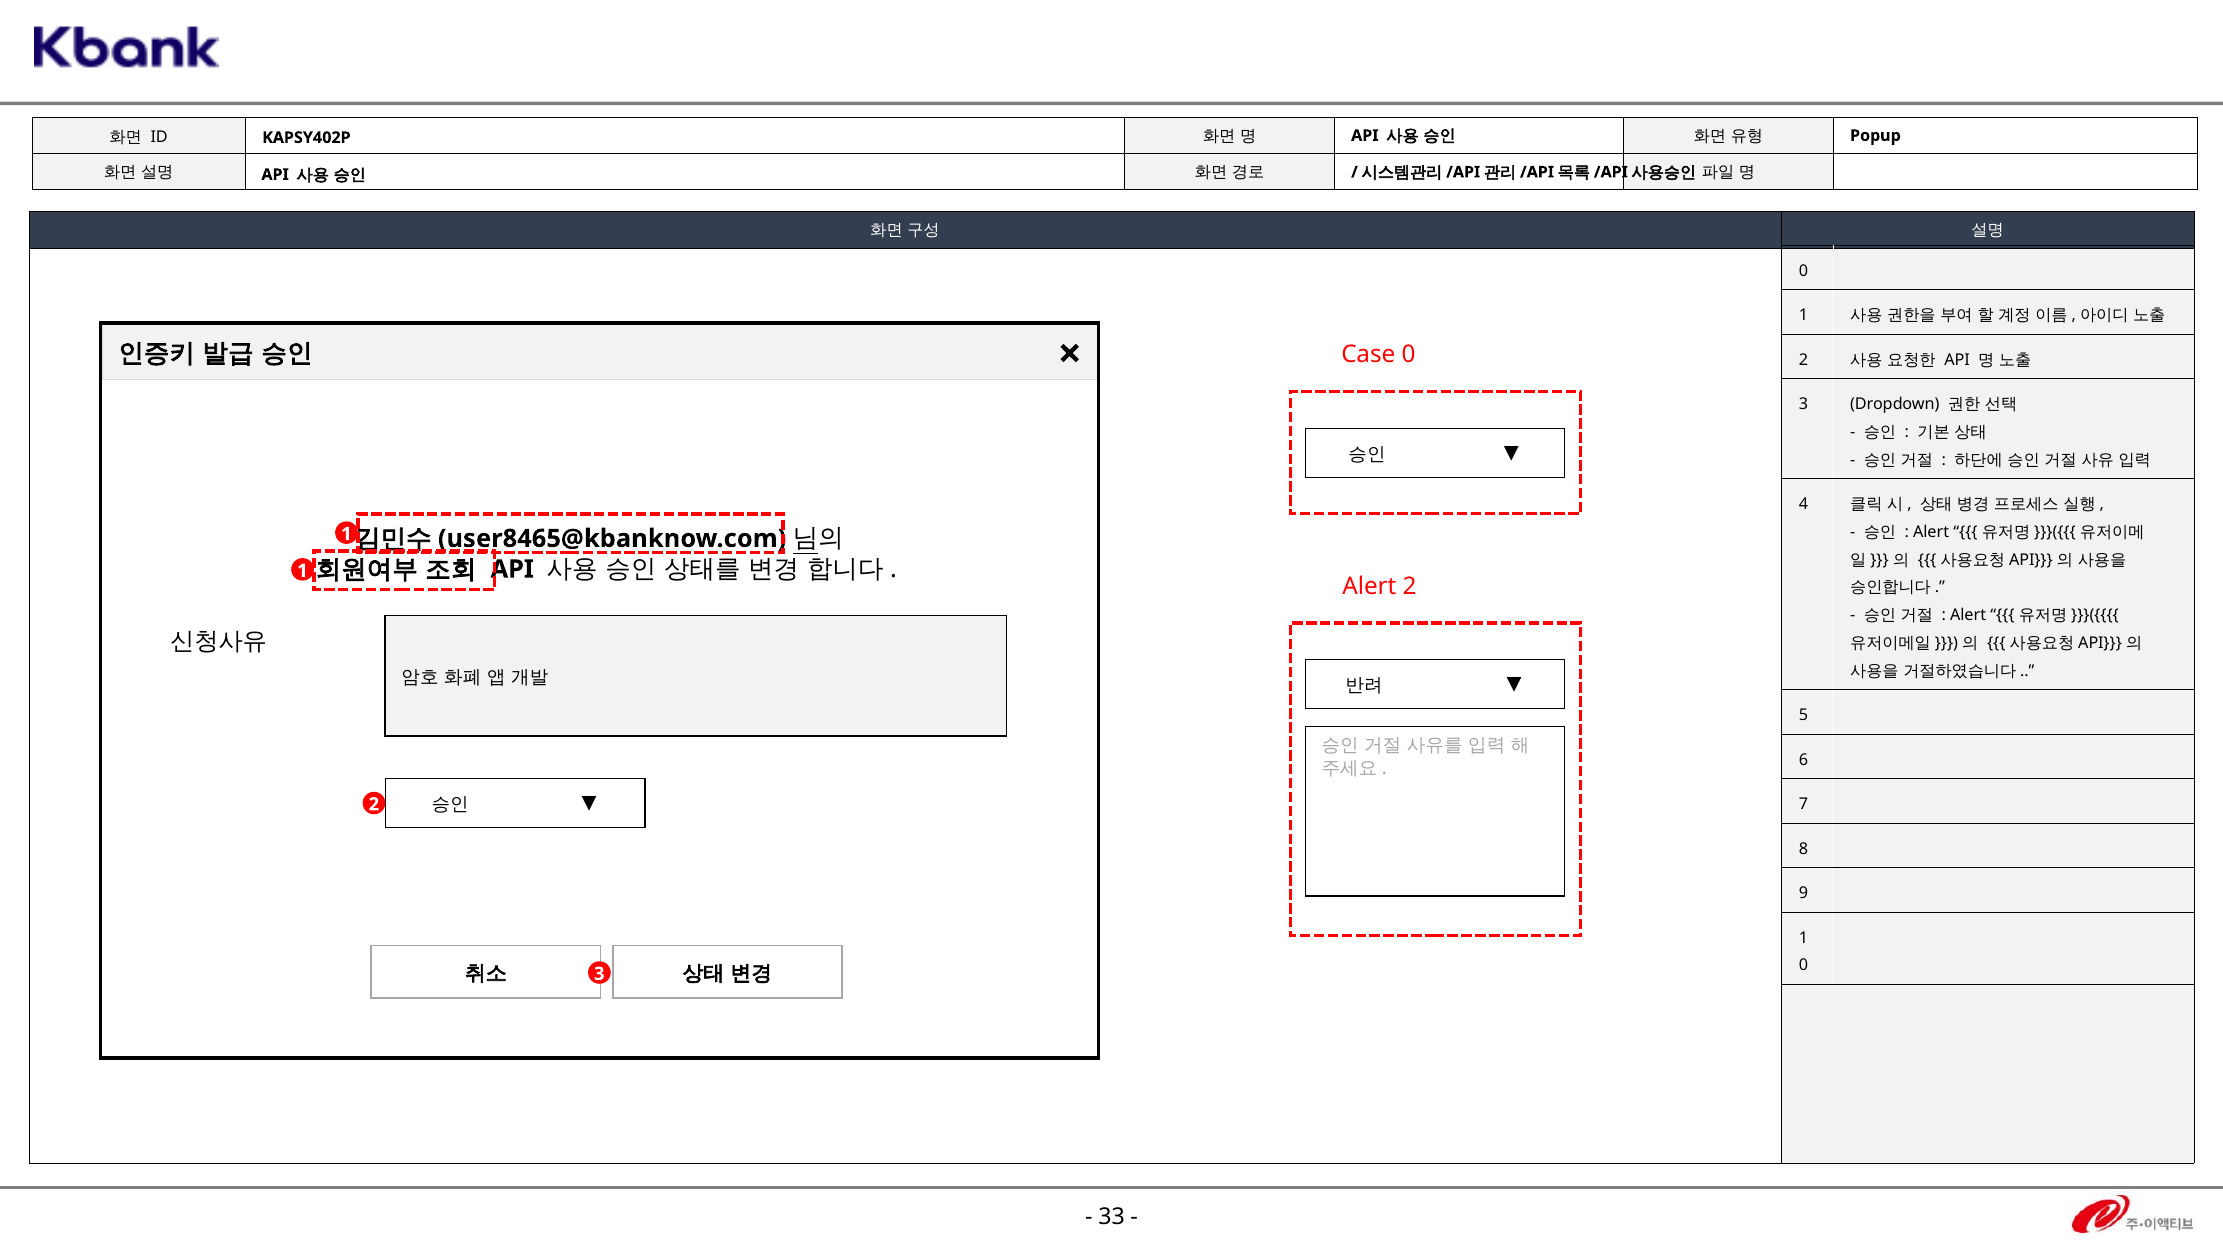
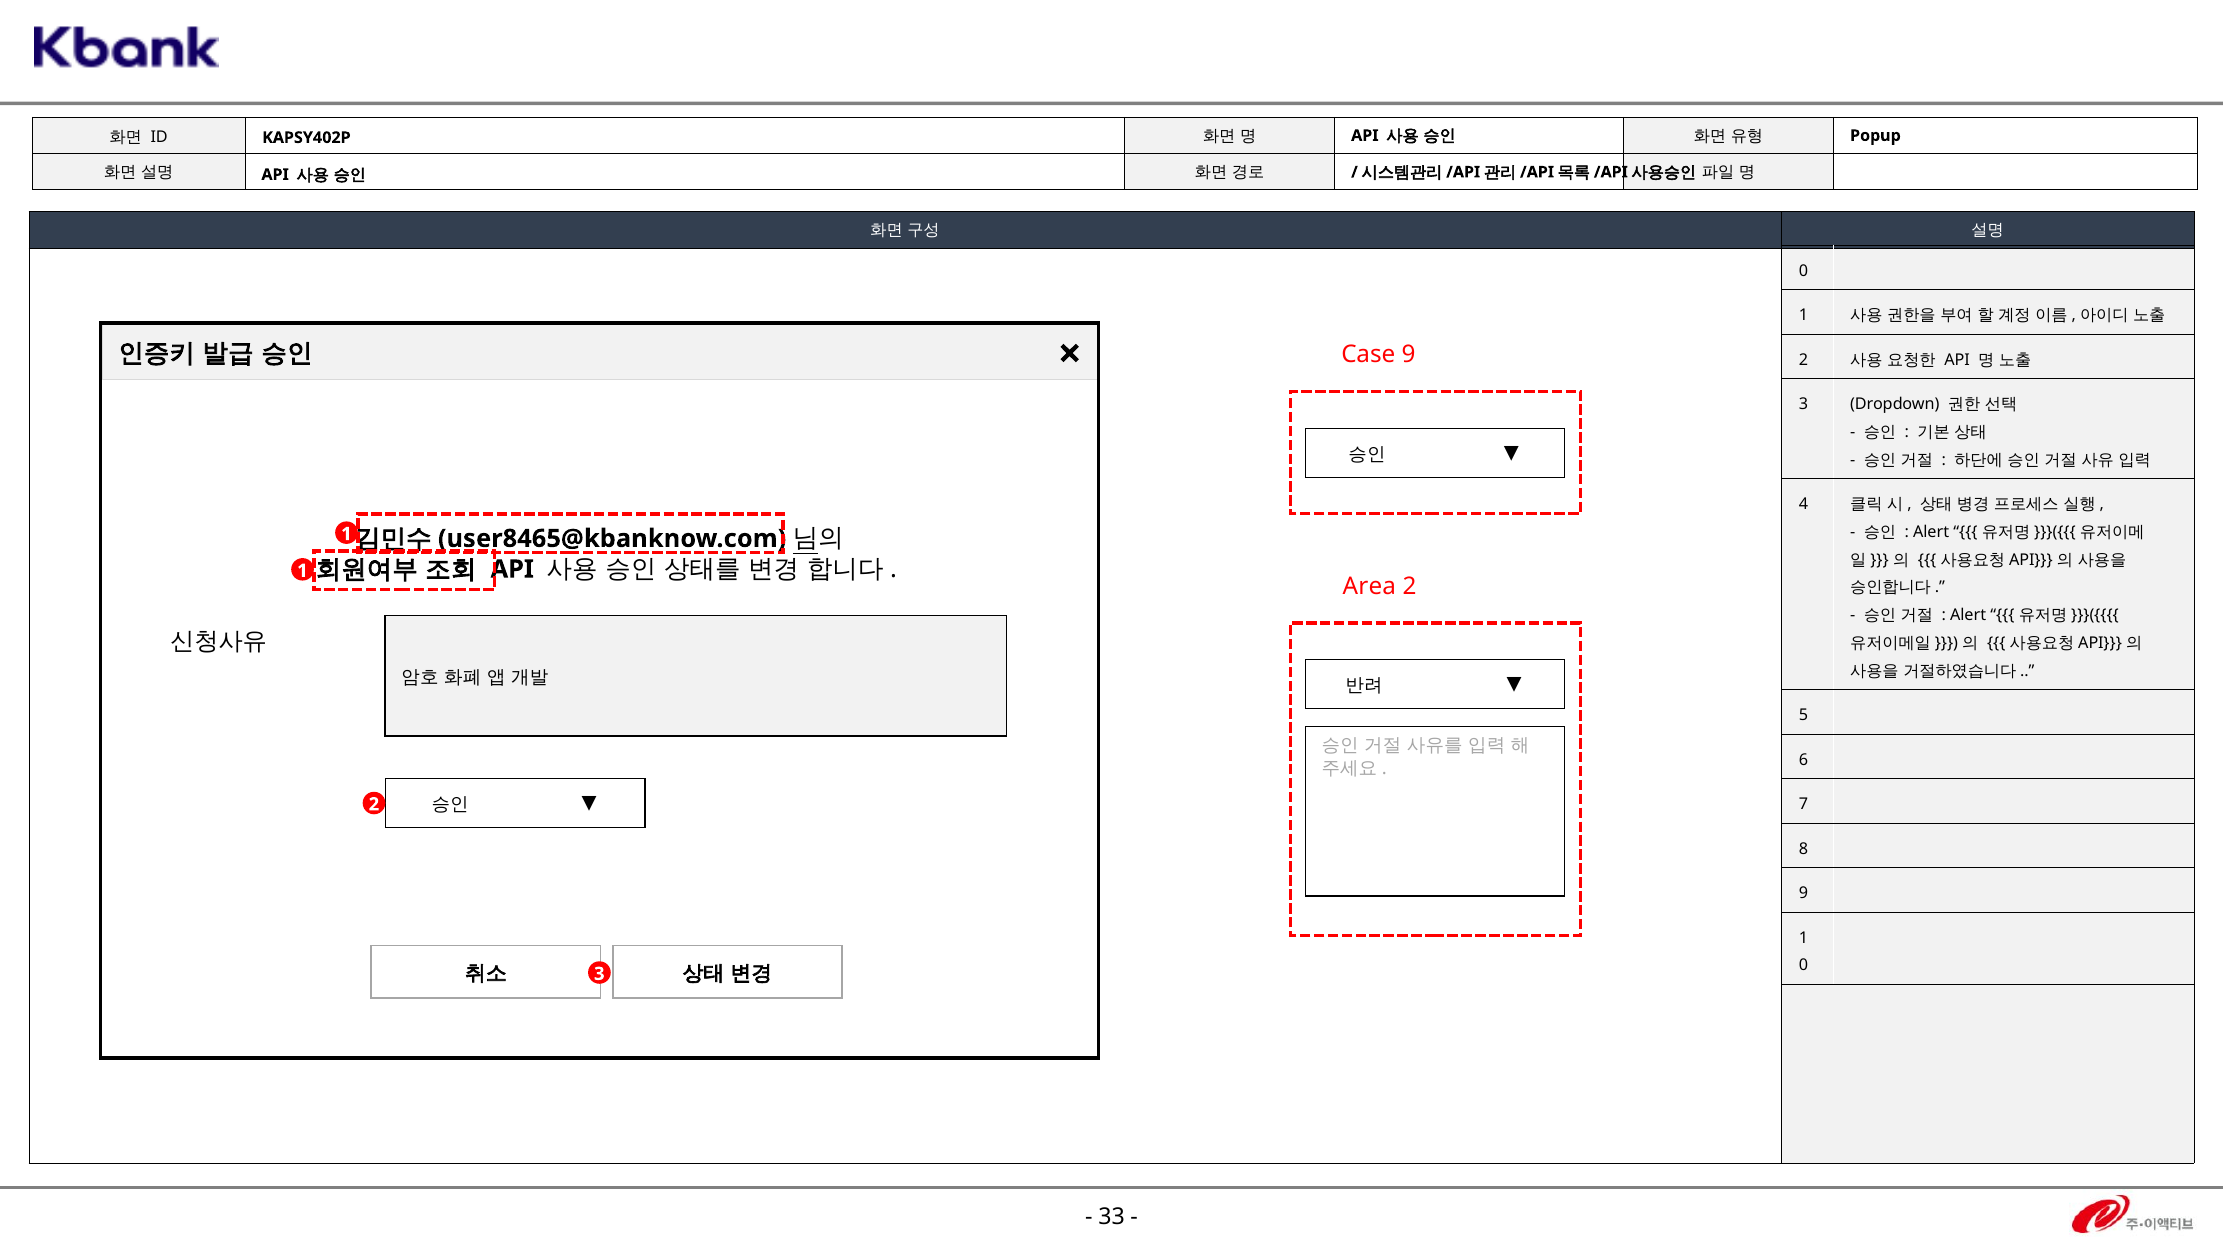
Case 0: 0 -> 9 (1409, 355)
Alert: Alert -> Area (1369, 587)
